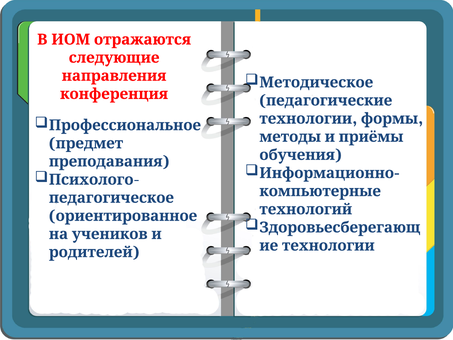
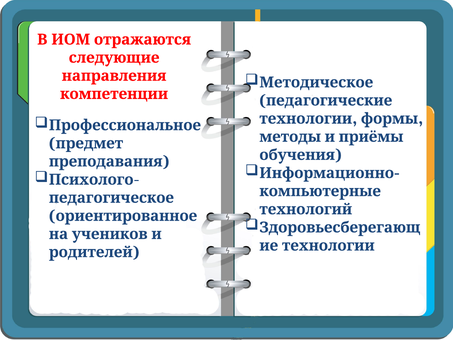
конференция: конференция -> компетенции (114, 94)
